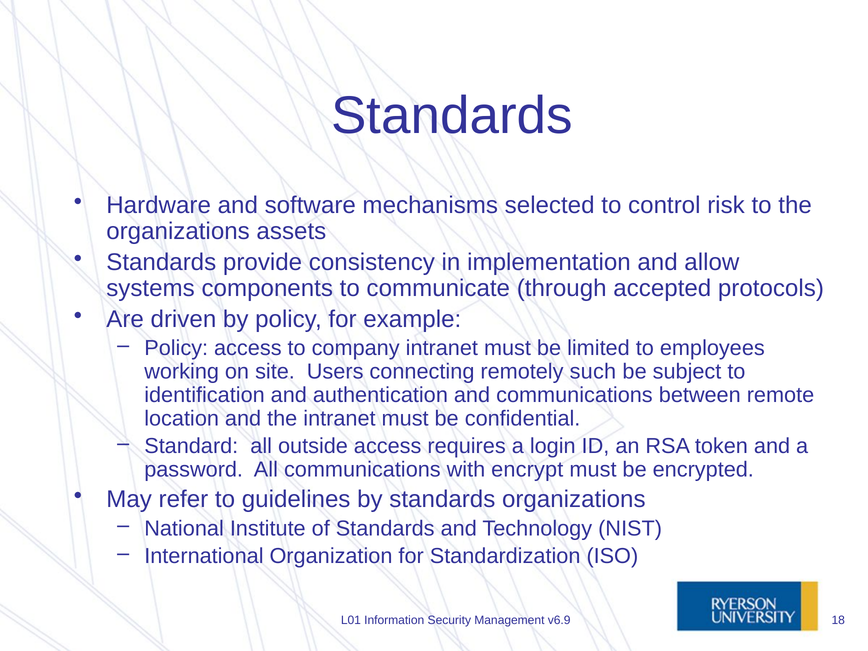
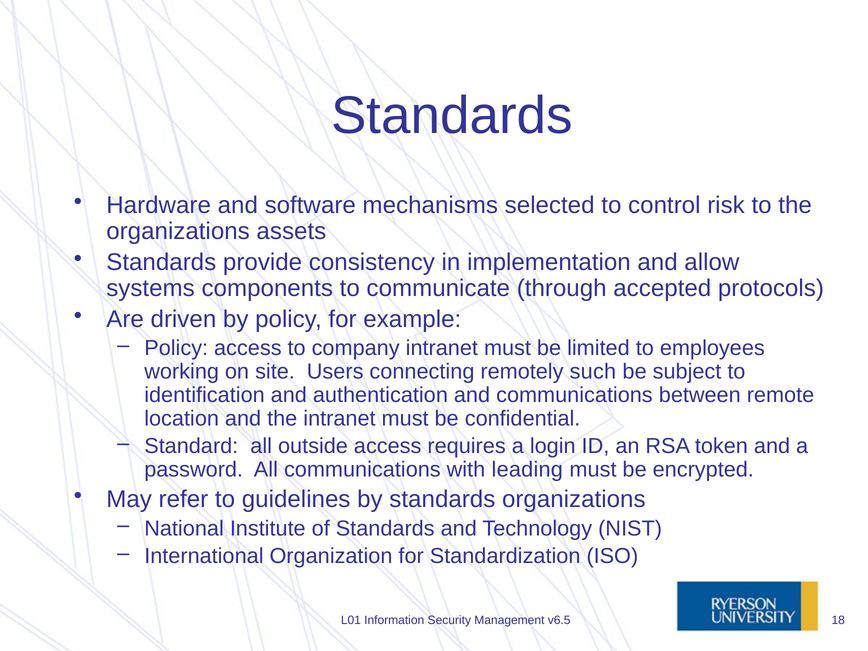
encrypt: encrypt -> leading (527, 470)
v6.9: v6.9 -> v6.5 (559, 620)
